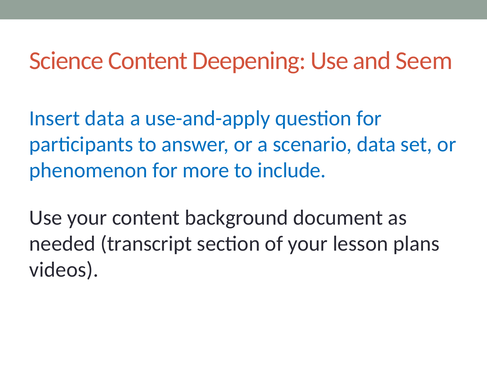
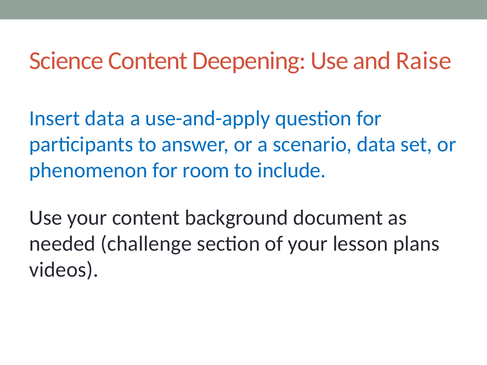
Seem: Seem -> Raise (424, 61)
more: more -> room (206, 170)
transcript: transcript -> challenge (146, 244)
